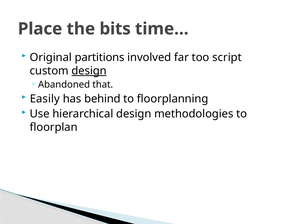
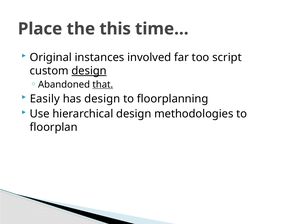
bits: bits -> this (115, 29)
partitions: partitions -> instances (99, 57)
that underline: none -> present (103, 84)
has behind: behind -> design (102, 98)
